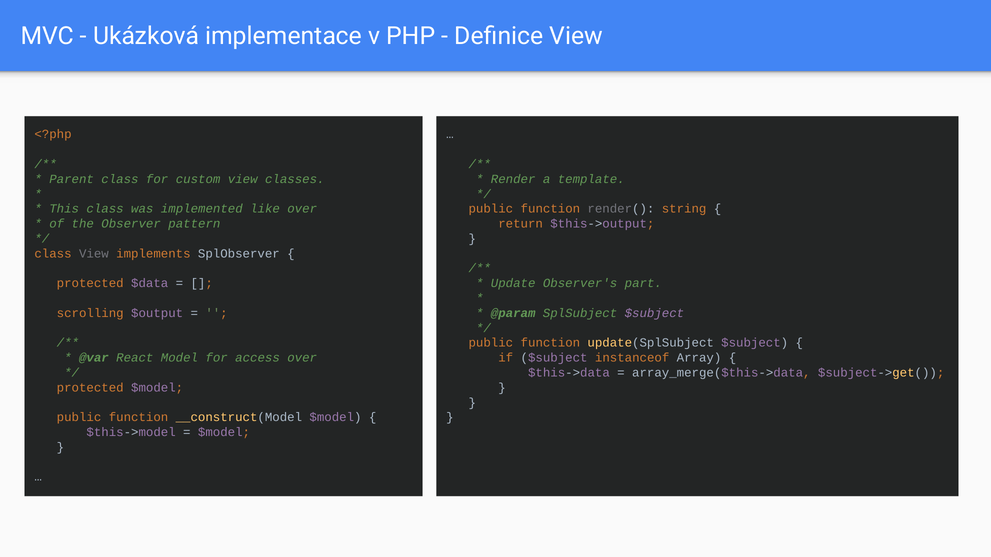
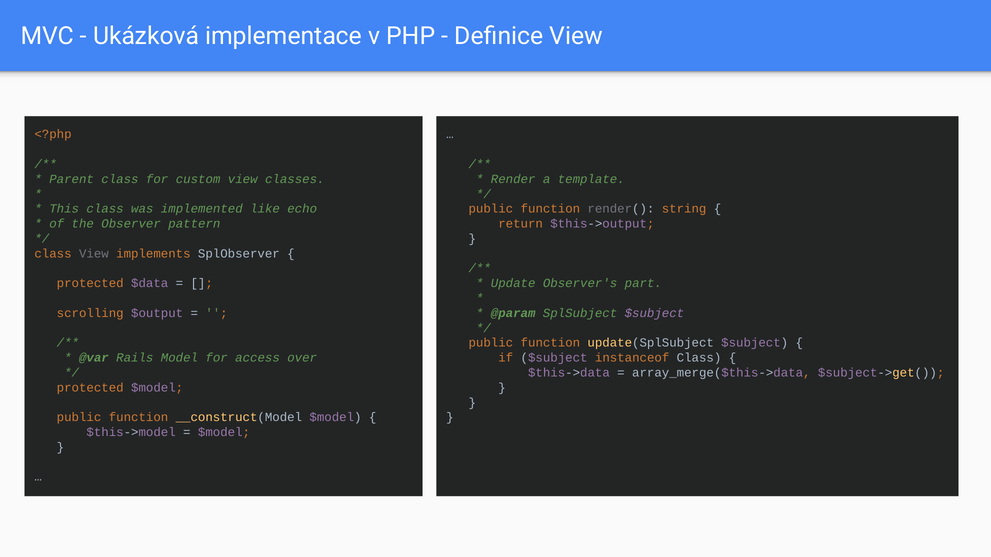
like over: over -> echo (302, 209)
React: React -> Rails (135, 358)
instanceof Array: Array -> Class (699, 358)
